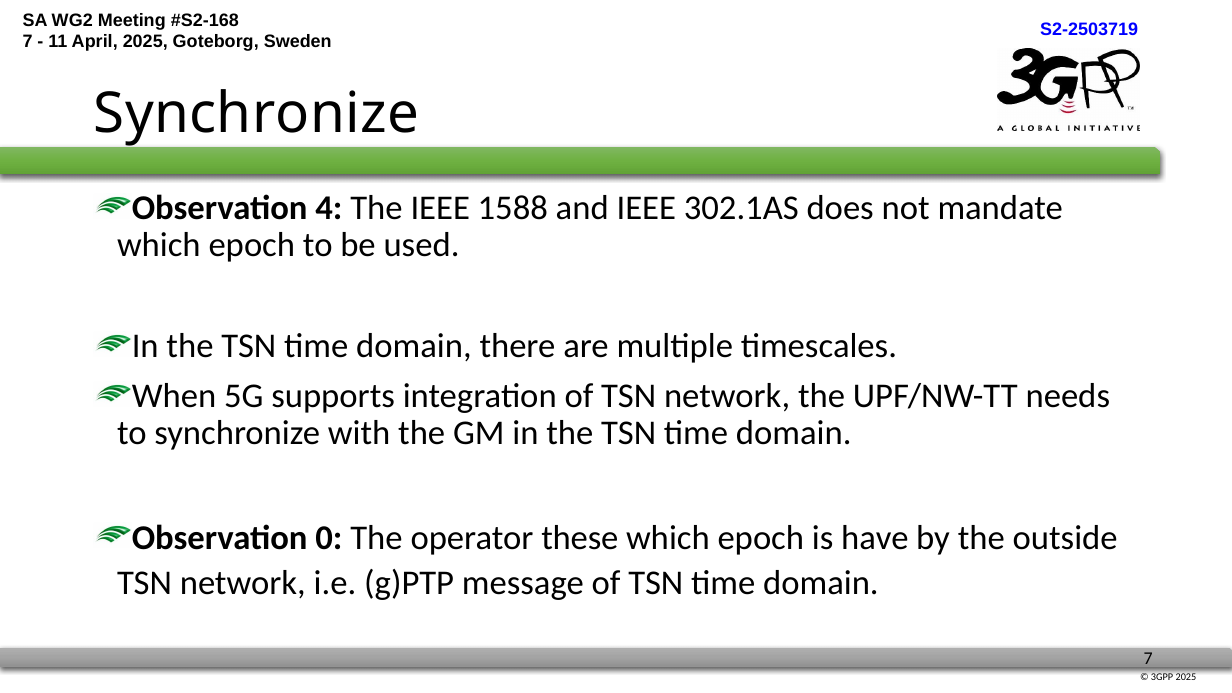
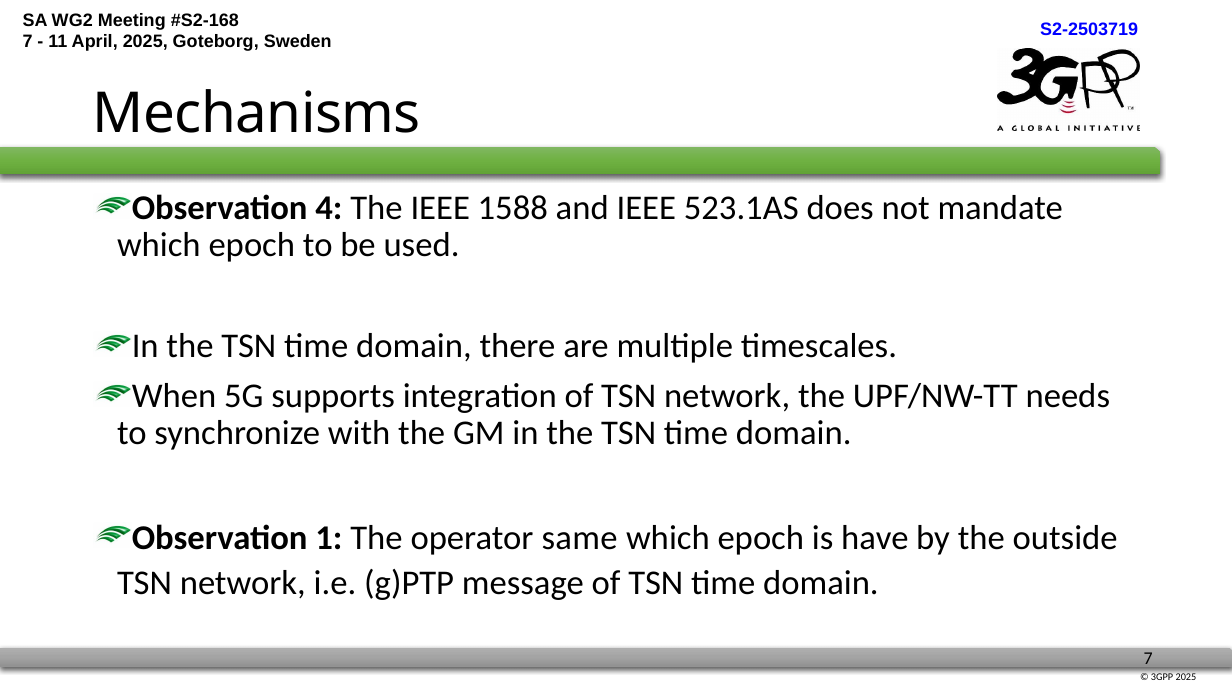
Synchronize: Synchronize -> Mechanisms (257, 113)
302.1AS: 302.1AS -> 523.1AS (741, 208)
0: 0 -> 1 (329, 538)
these: these -> same (580, 538)
